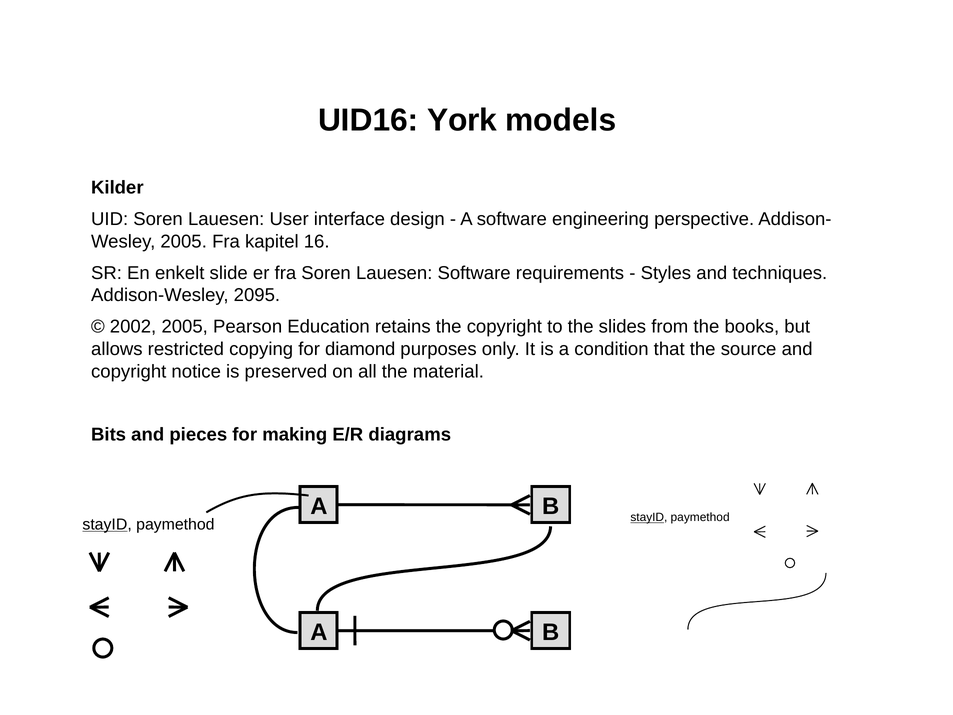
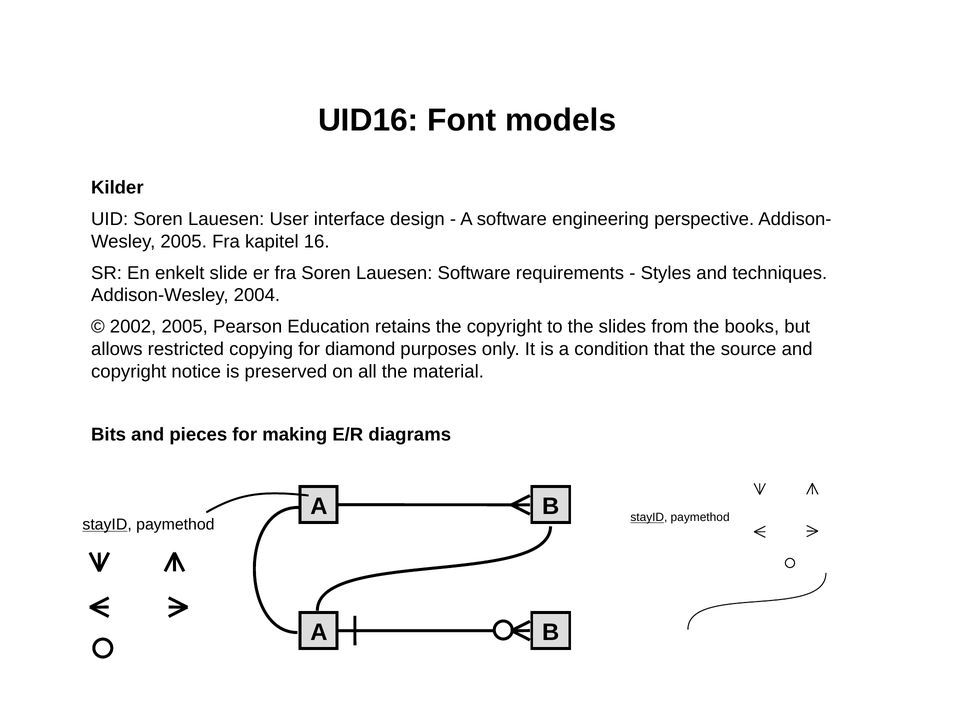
York: York -> Font (462, 120)
2095: 2095 -> 2004 (257, 295)
